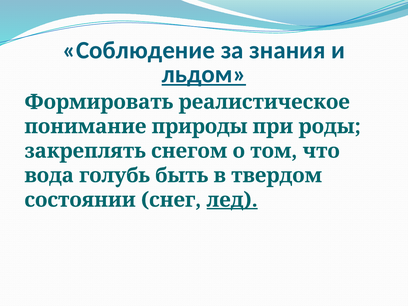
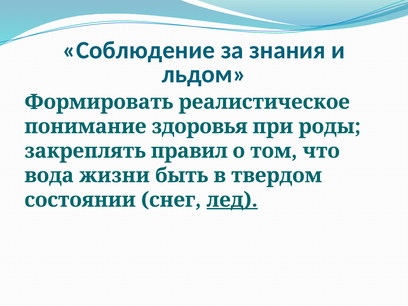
льдом underline: present -> none (204, 74)
природы: природы -> здоровья (200, 127)
снегом: снегом -> правил (189, 151)
голубь: голубь -> жизни (114, 175)
